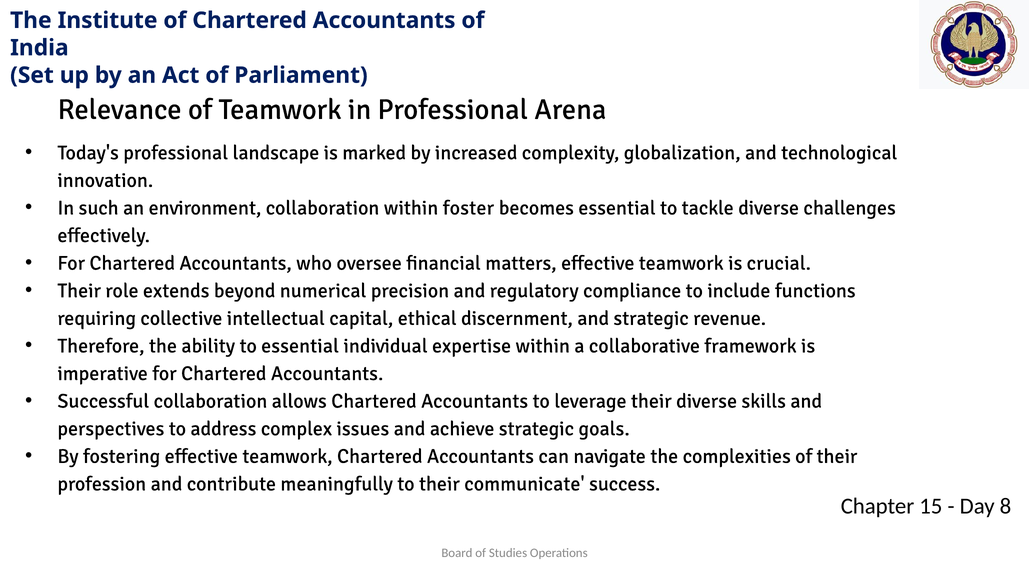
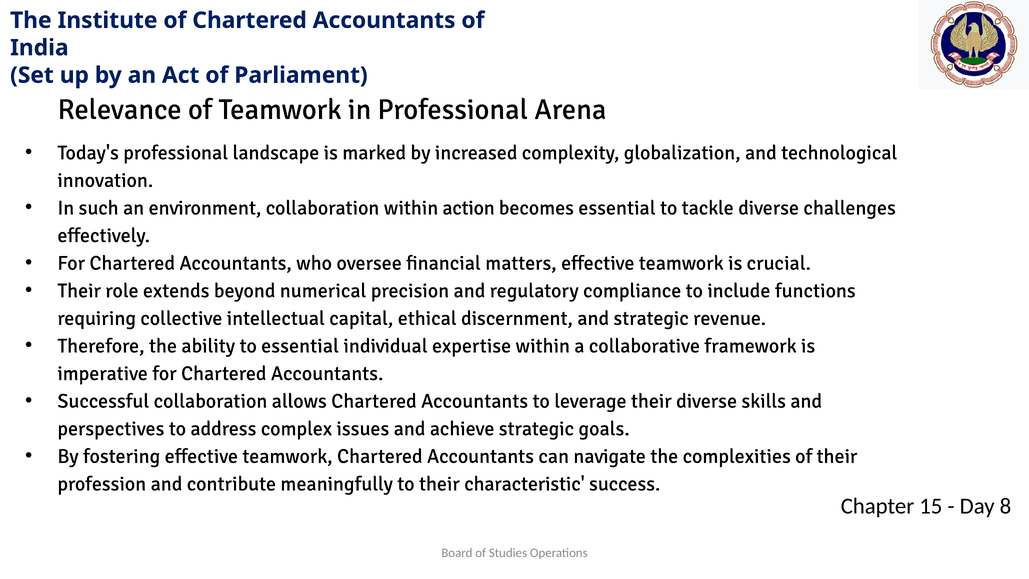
foster: foster -> action (469, 208)
communicate: communicate -> characteristic (524, 484)
